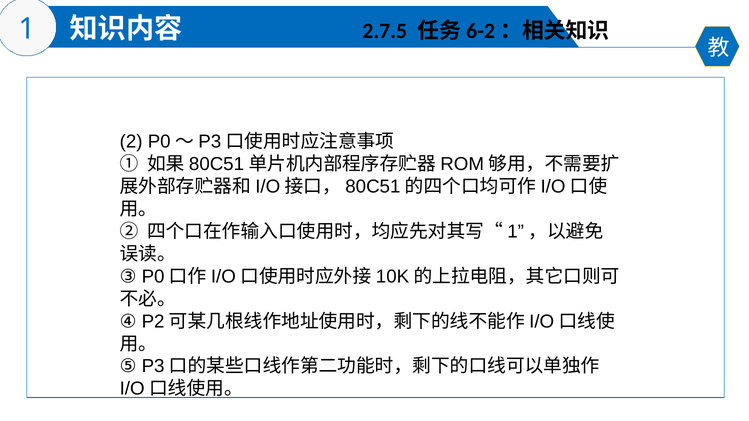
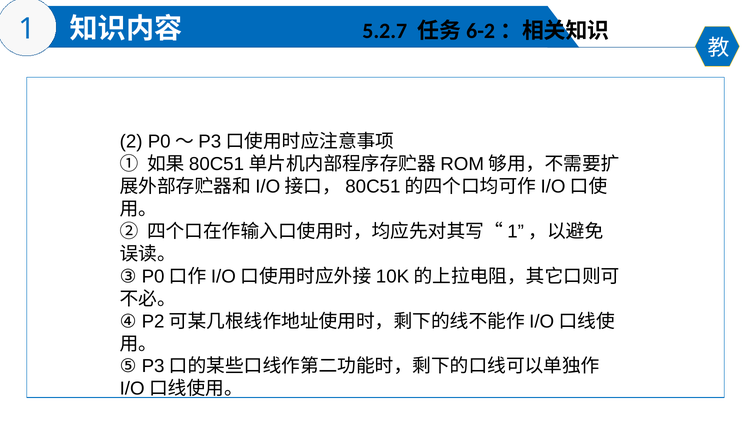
2.7.5: 2.7.5 -> 5.2.7 (385, 31)
